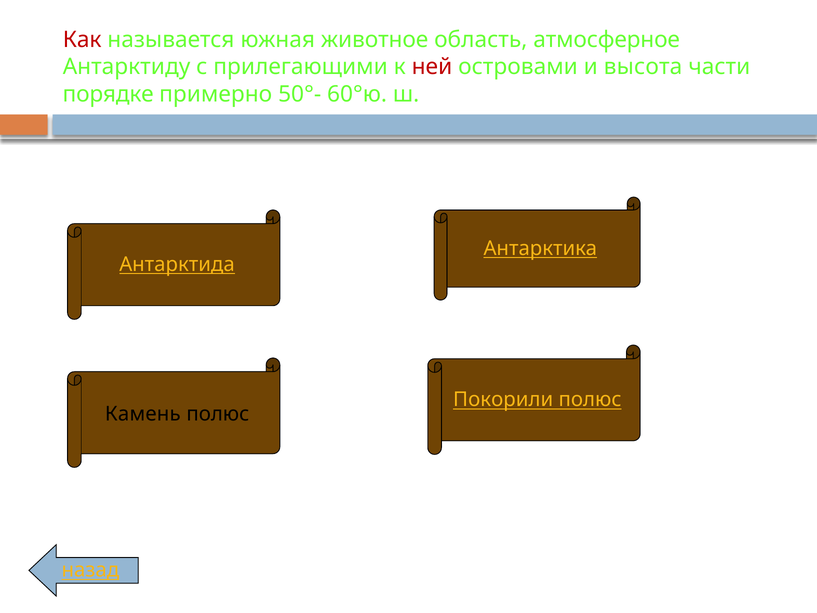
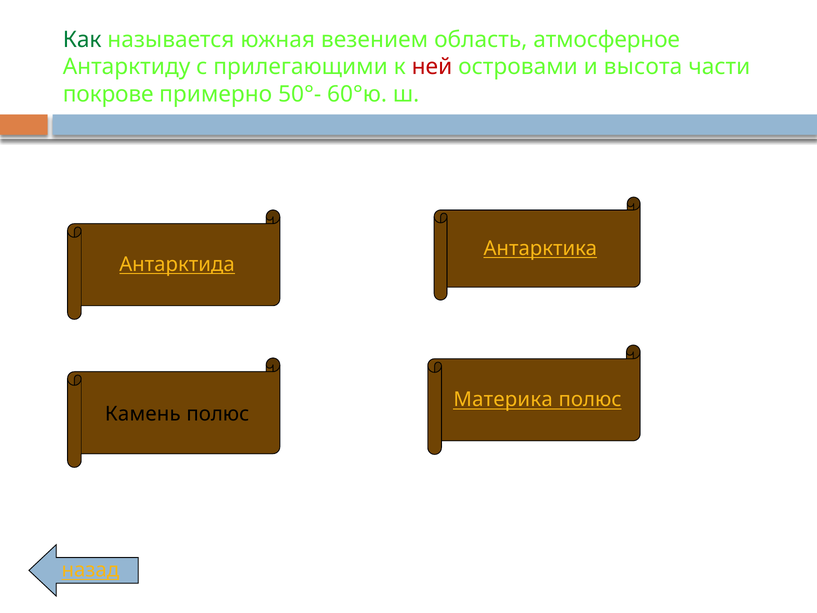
Как colour: red -> green (82, 40)
животное: животное -> везением (375, 40)
порядке: порядке -> покрове (108, 94)
Покорили: Покорили -> Материка (503, 399)
